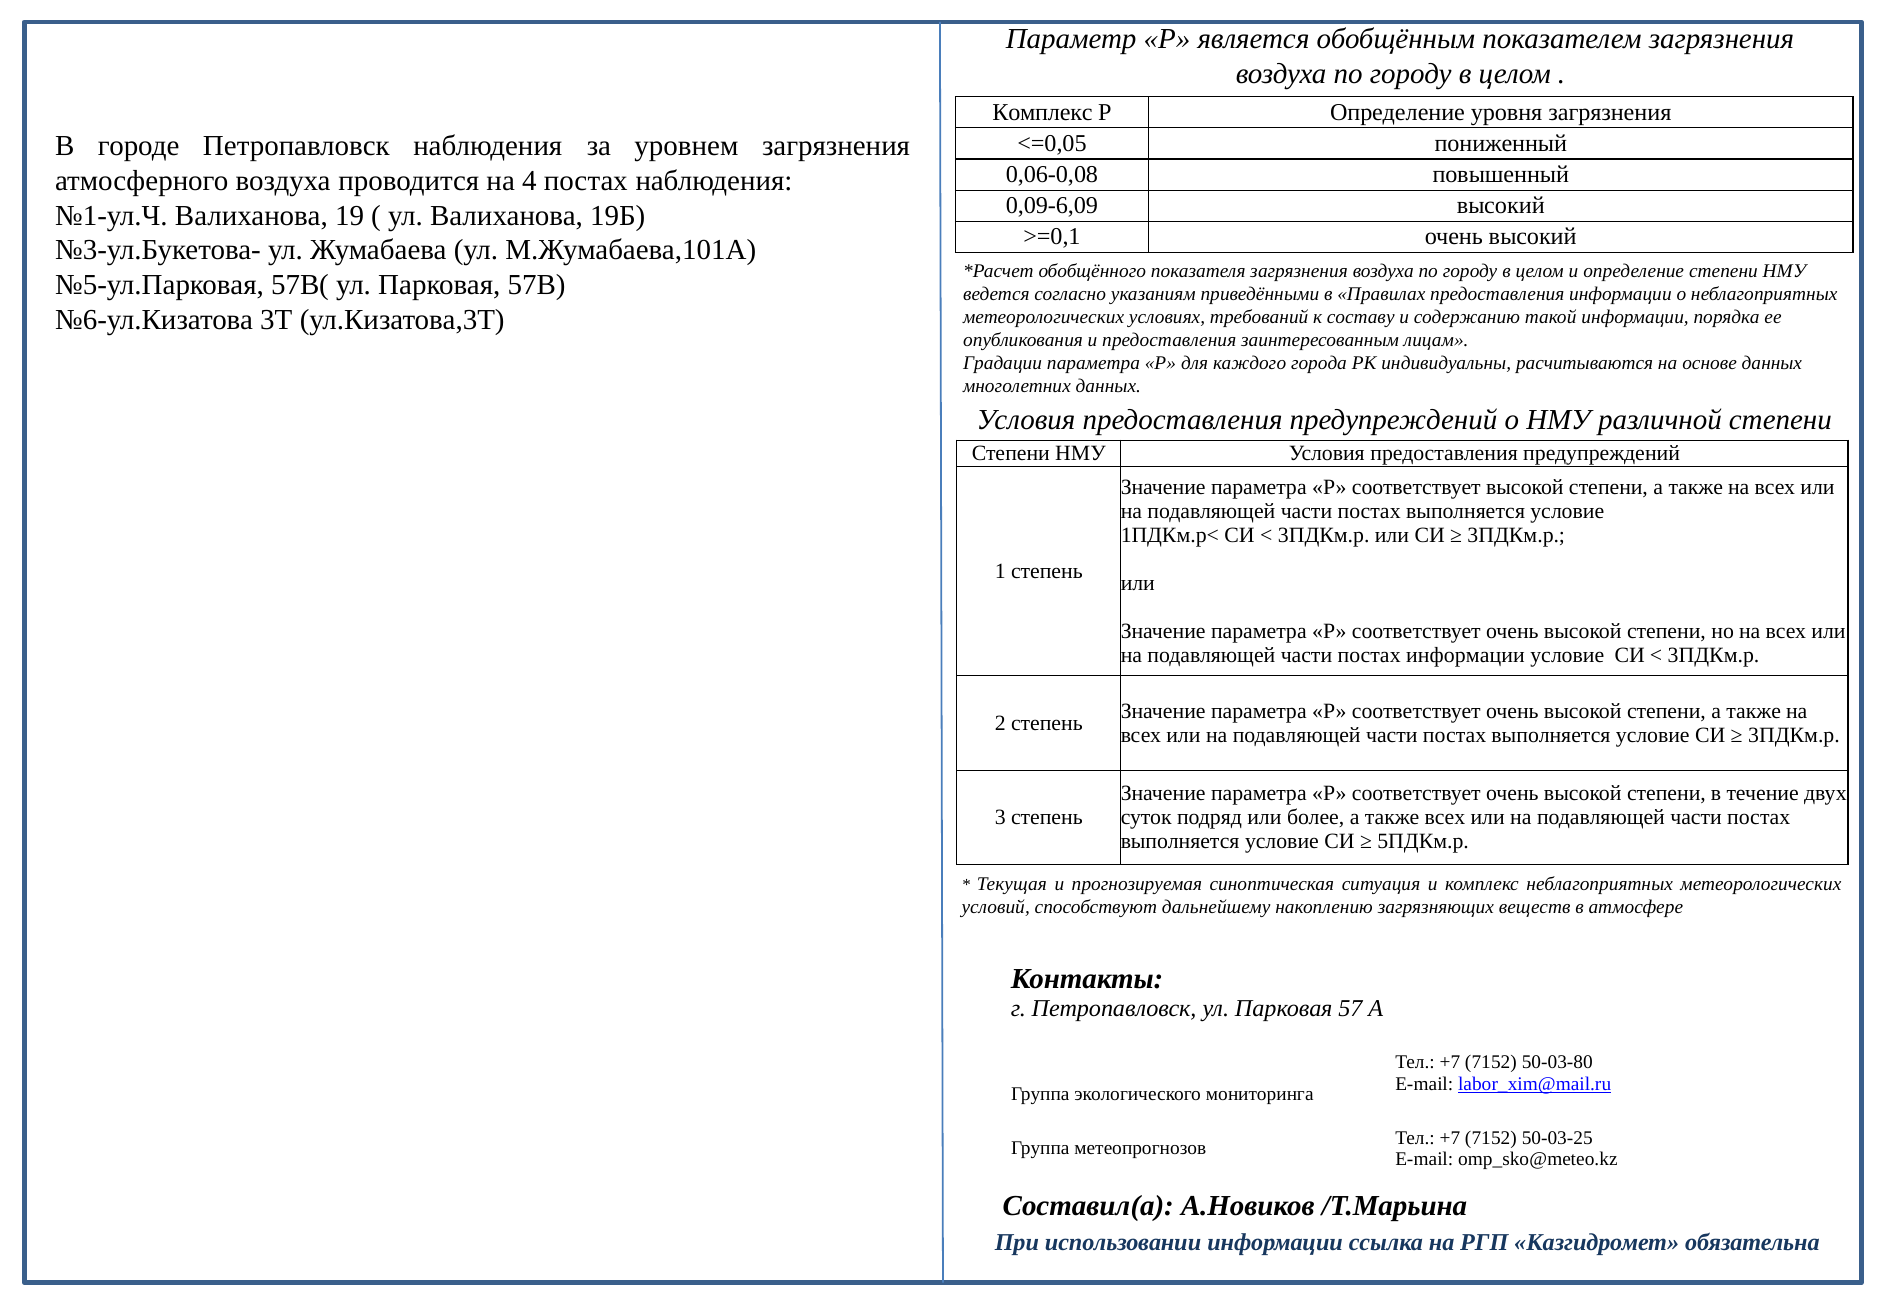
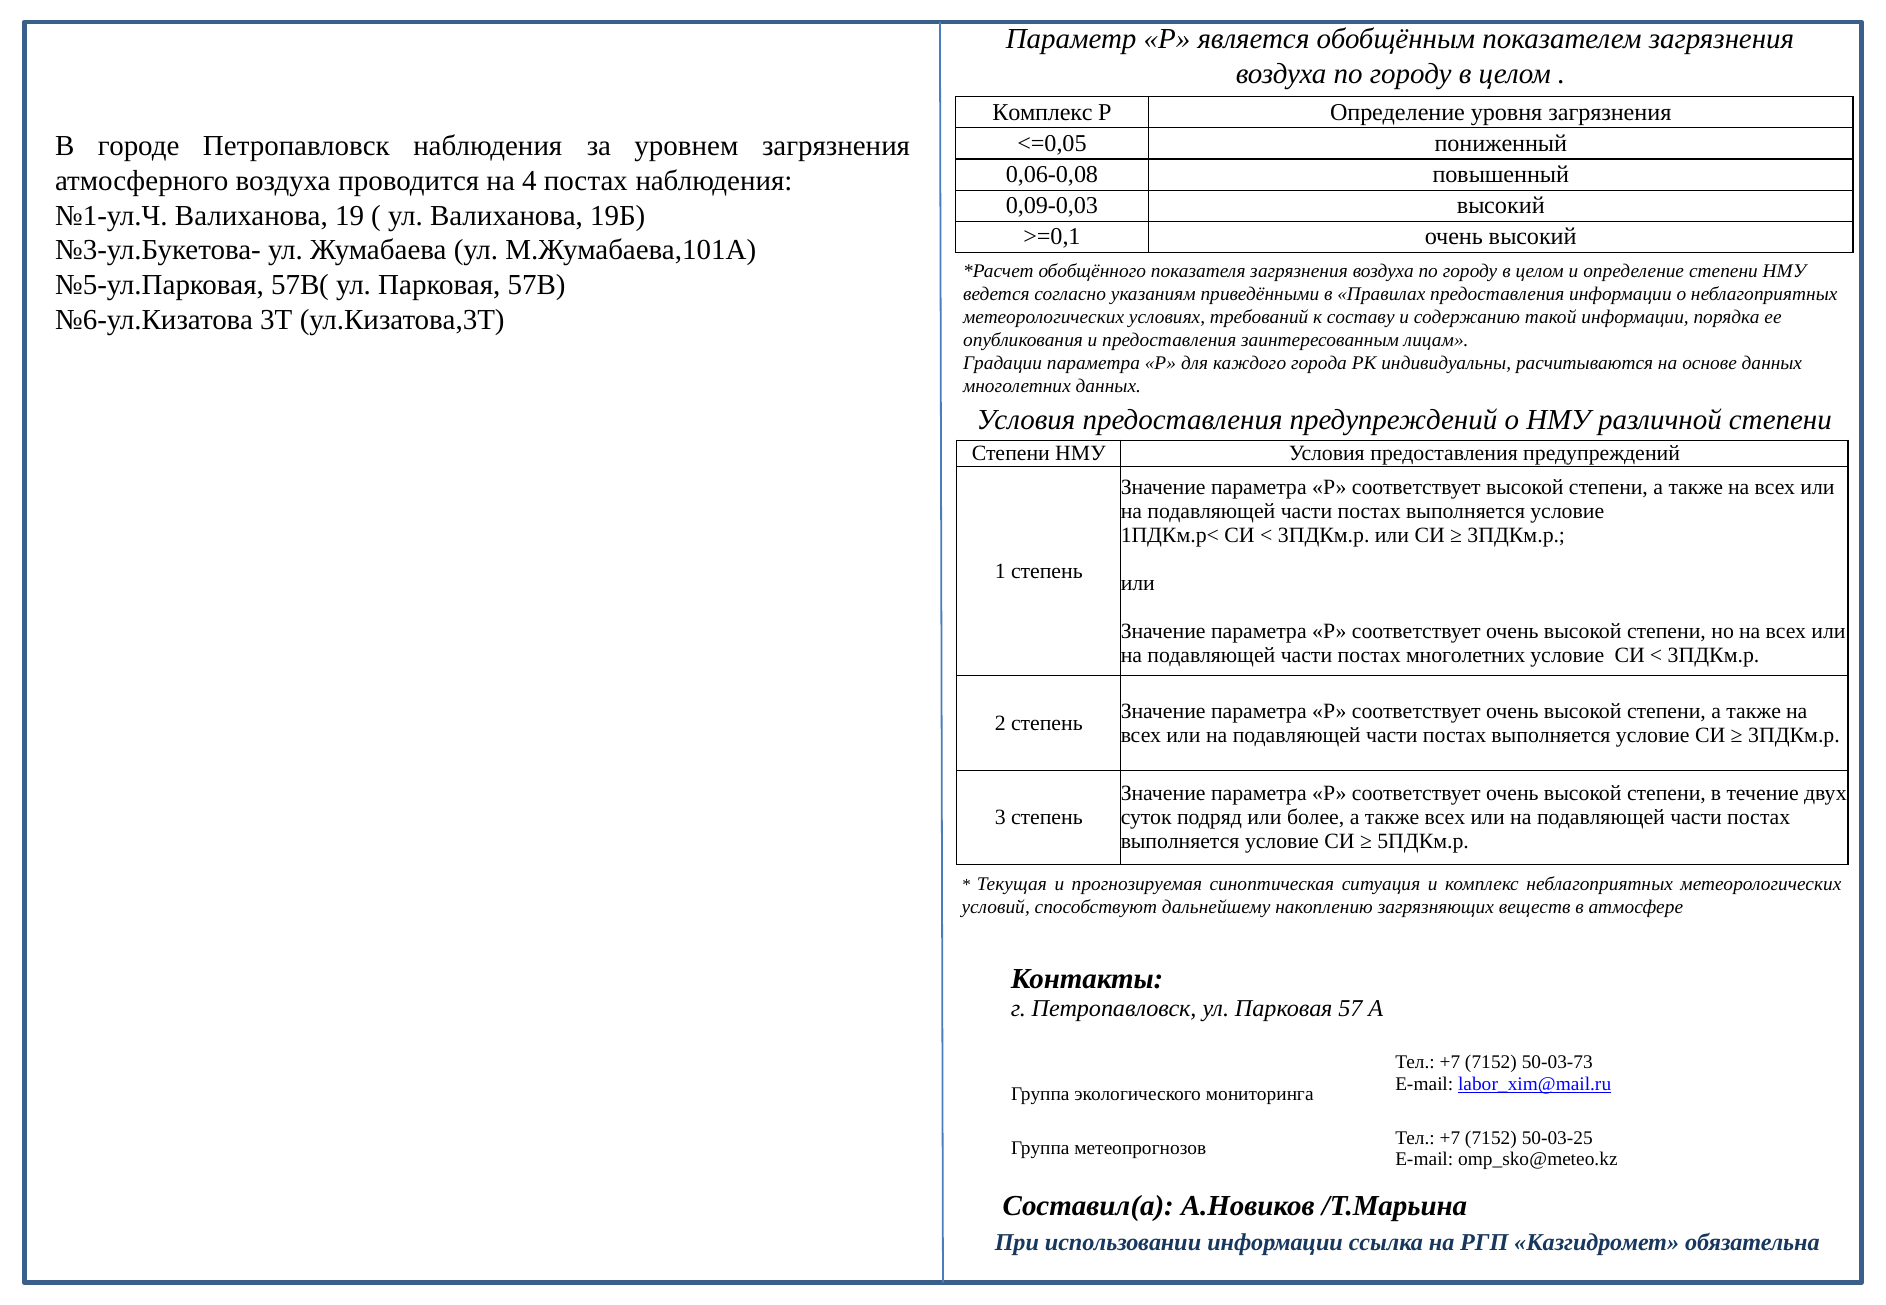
0,09-6,09: 0,09-6,09 -> 0,09-0,03 (1052, 206)
постах информации: информации -> многолетних (1466, 656)
50-03-80: 50-03-80 -> 50-03-73 (1557, 1063)
